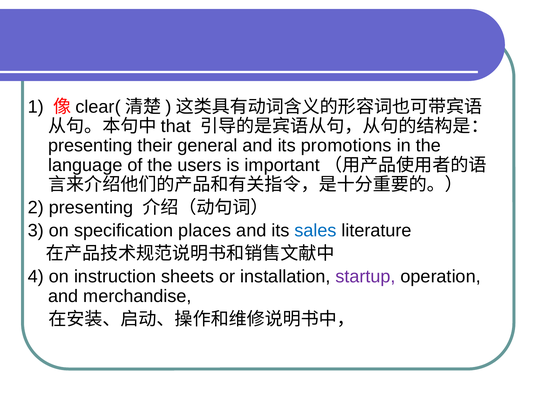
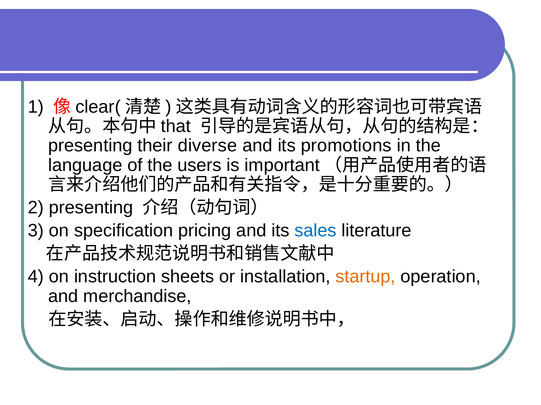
general: general -> diverse (207, 146)
places: places -> pricing (205, 231)
startup colour: purple -> orange (365, 277)
